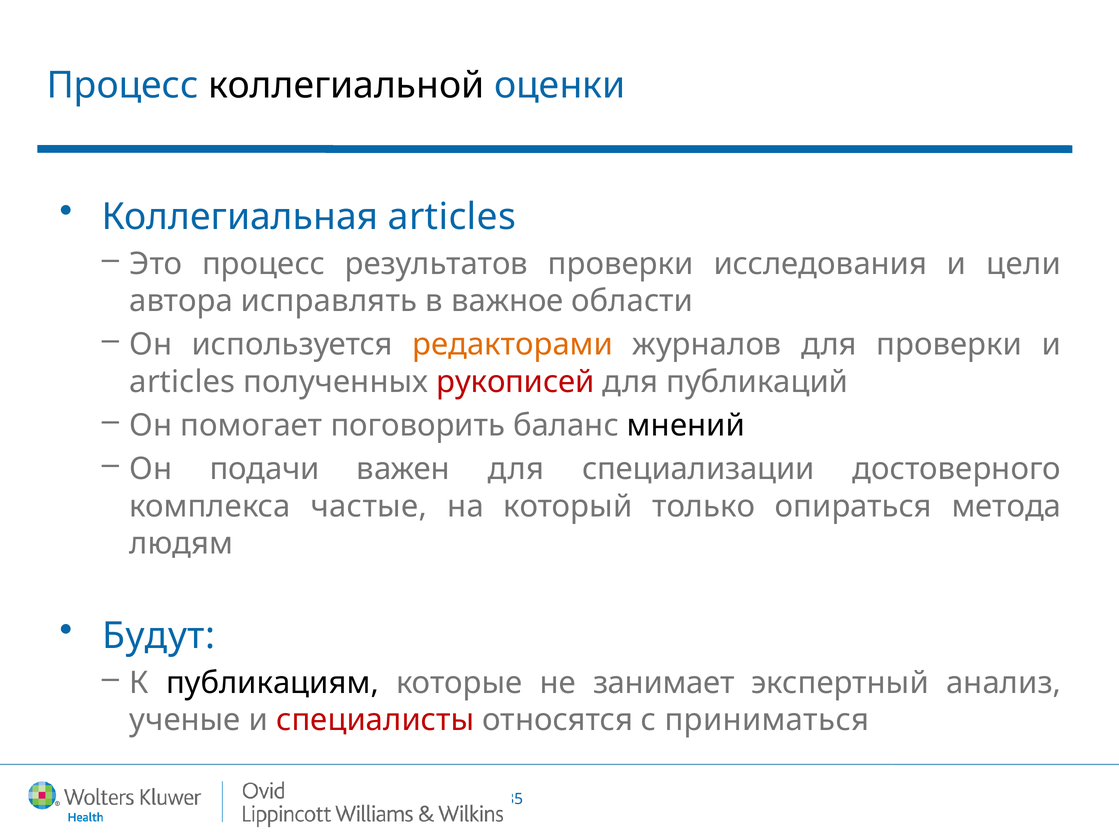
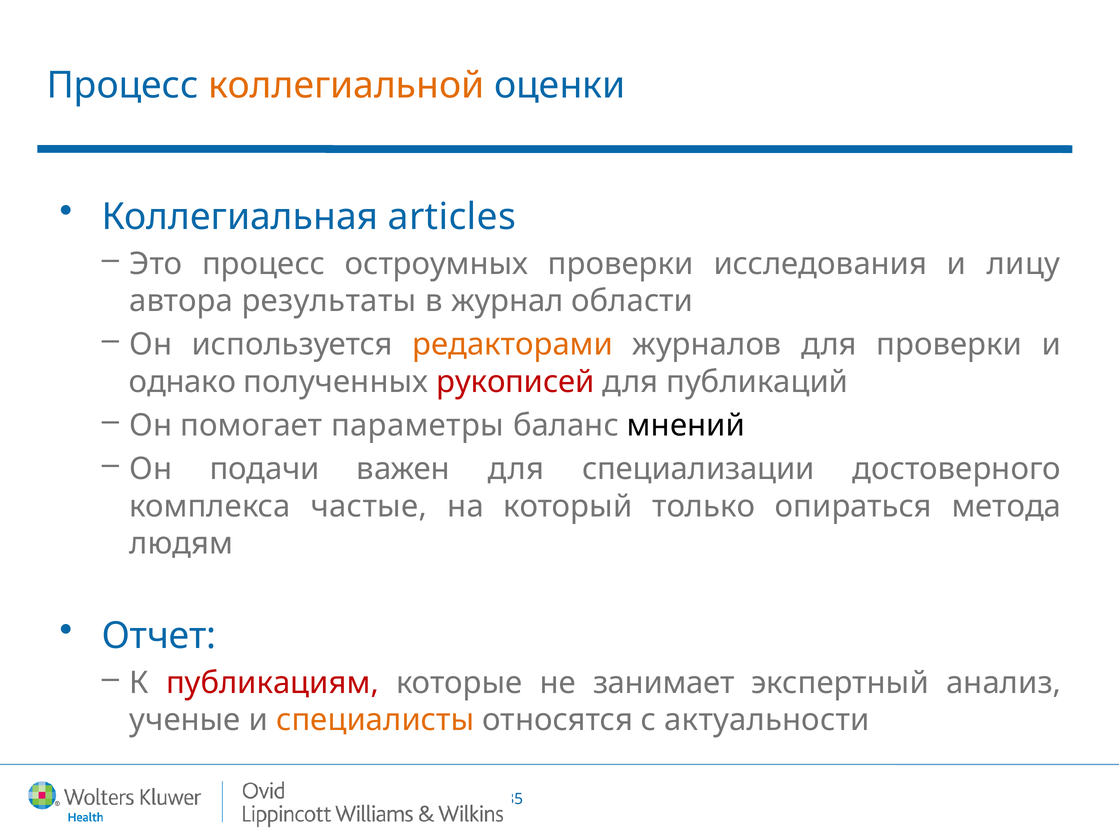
коллегиальной colour: black -> orange (346, 85)
результатов: результатов -> остроумных (436, 264)
цели: цели -> лицу (1024, 264)
исправлять: исправлять -> результаты (329, 301)
важное: важное -> журнал (507, 301)
articles: articles -> однако (183, 382)
поговорить: поговорить -> параметры (418, 426)
Будут: Будут -> Отчет (159, 636)
публикациям colour: black -> red (272, 683)
специалисты colour: red -> orange (375, 720)
приниматься: приниматься -> актуальности (767, 720)
